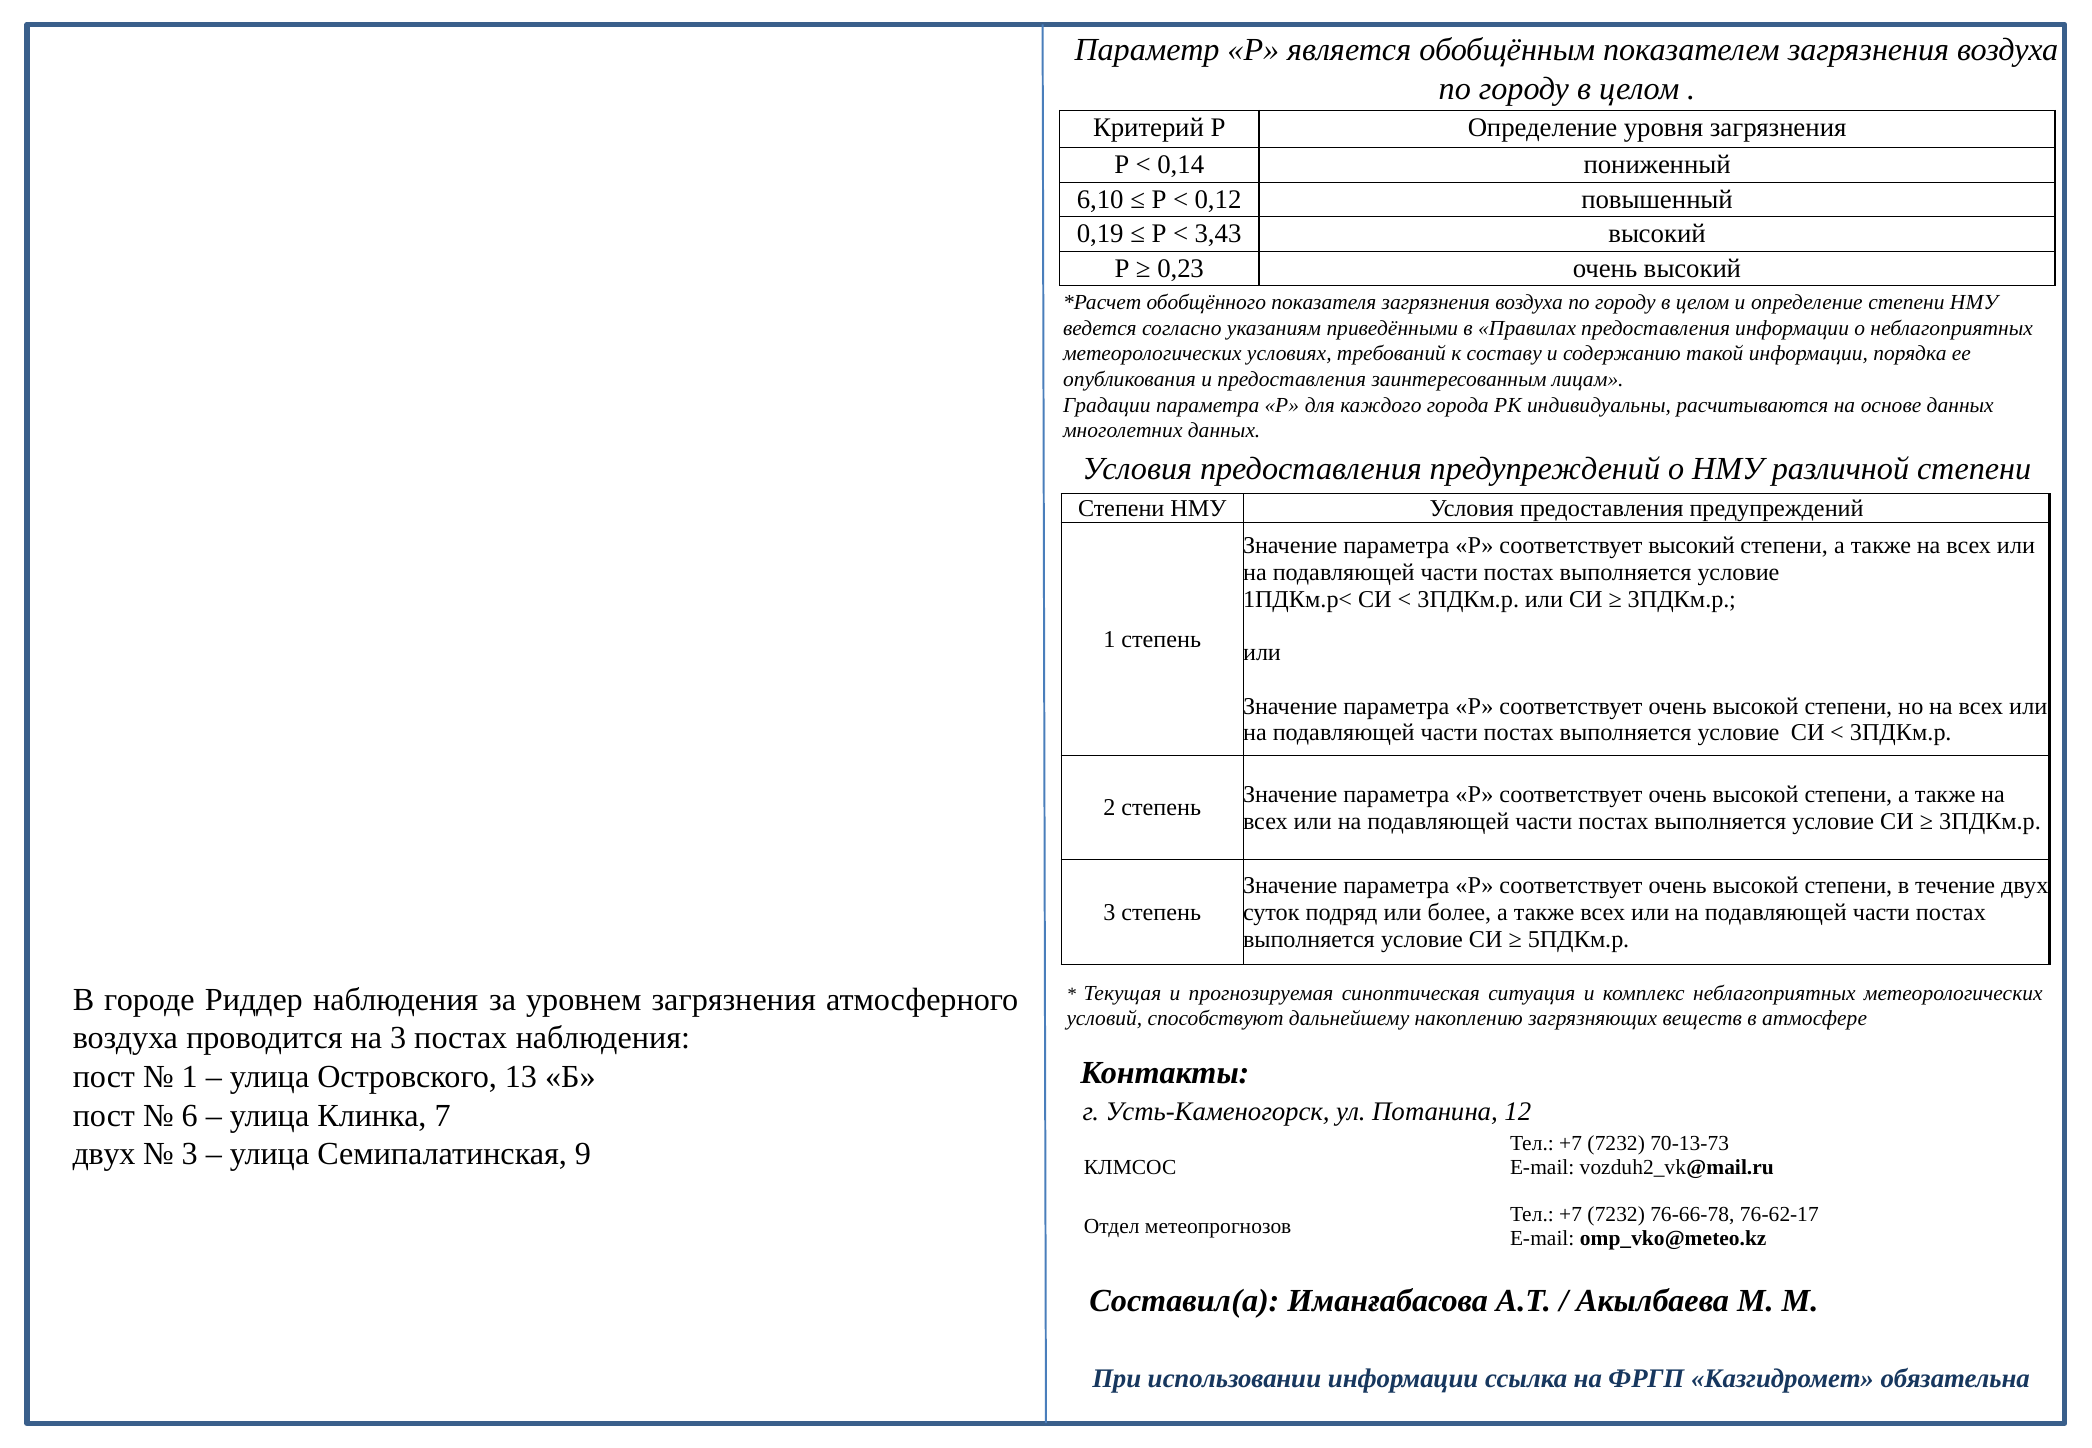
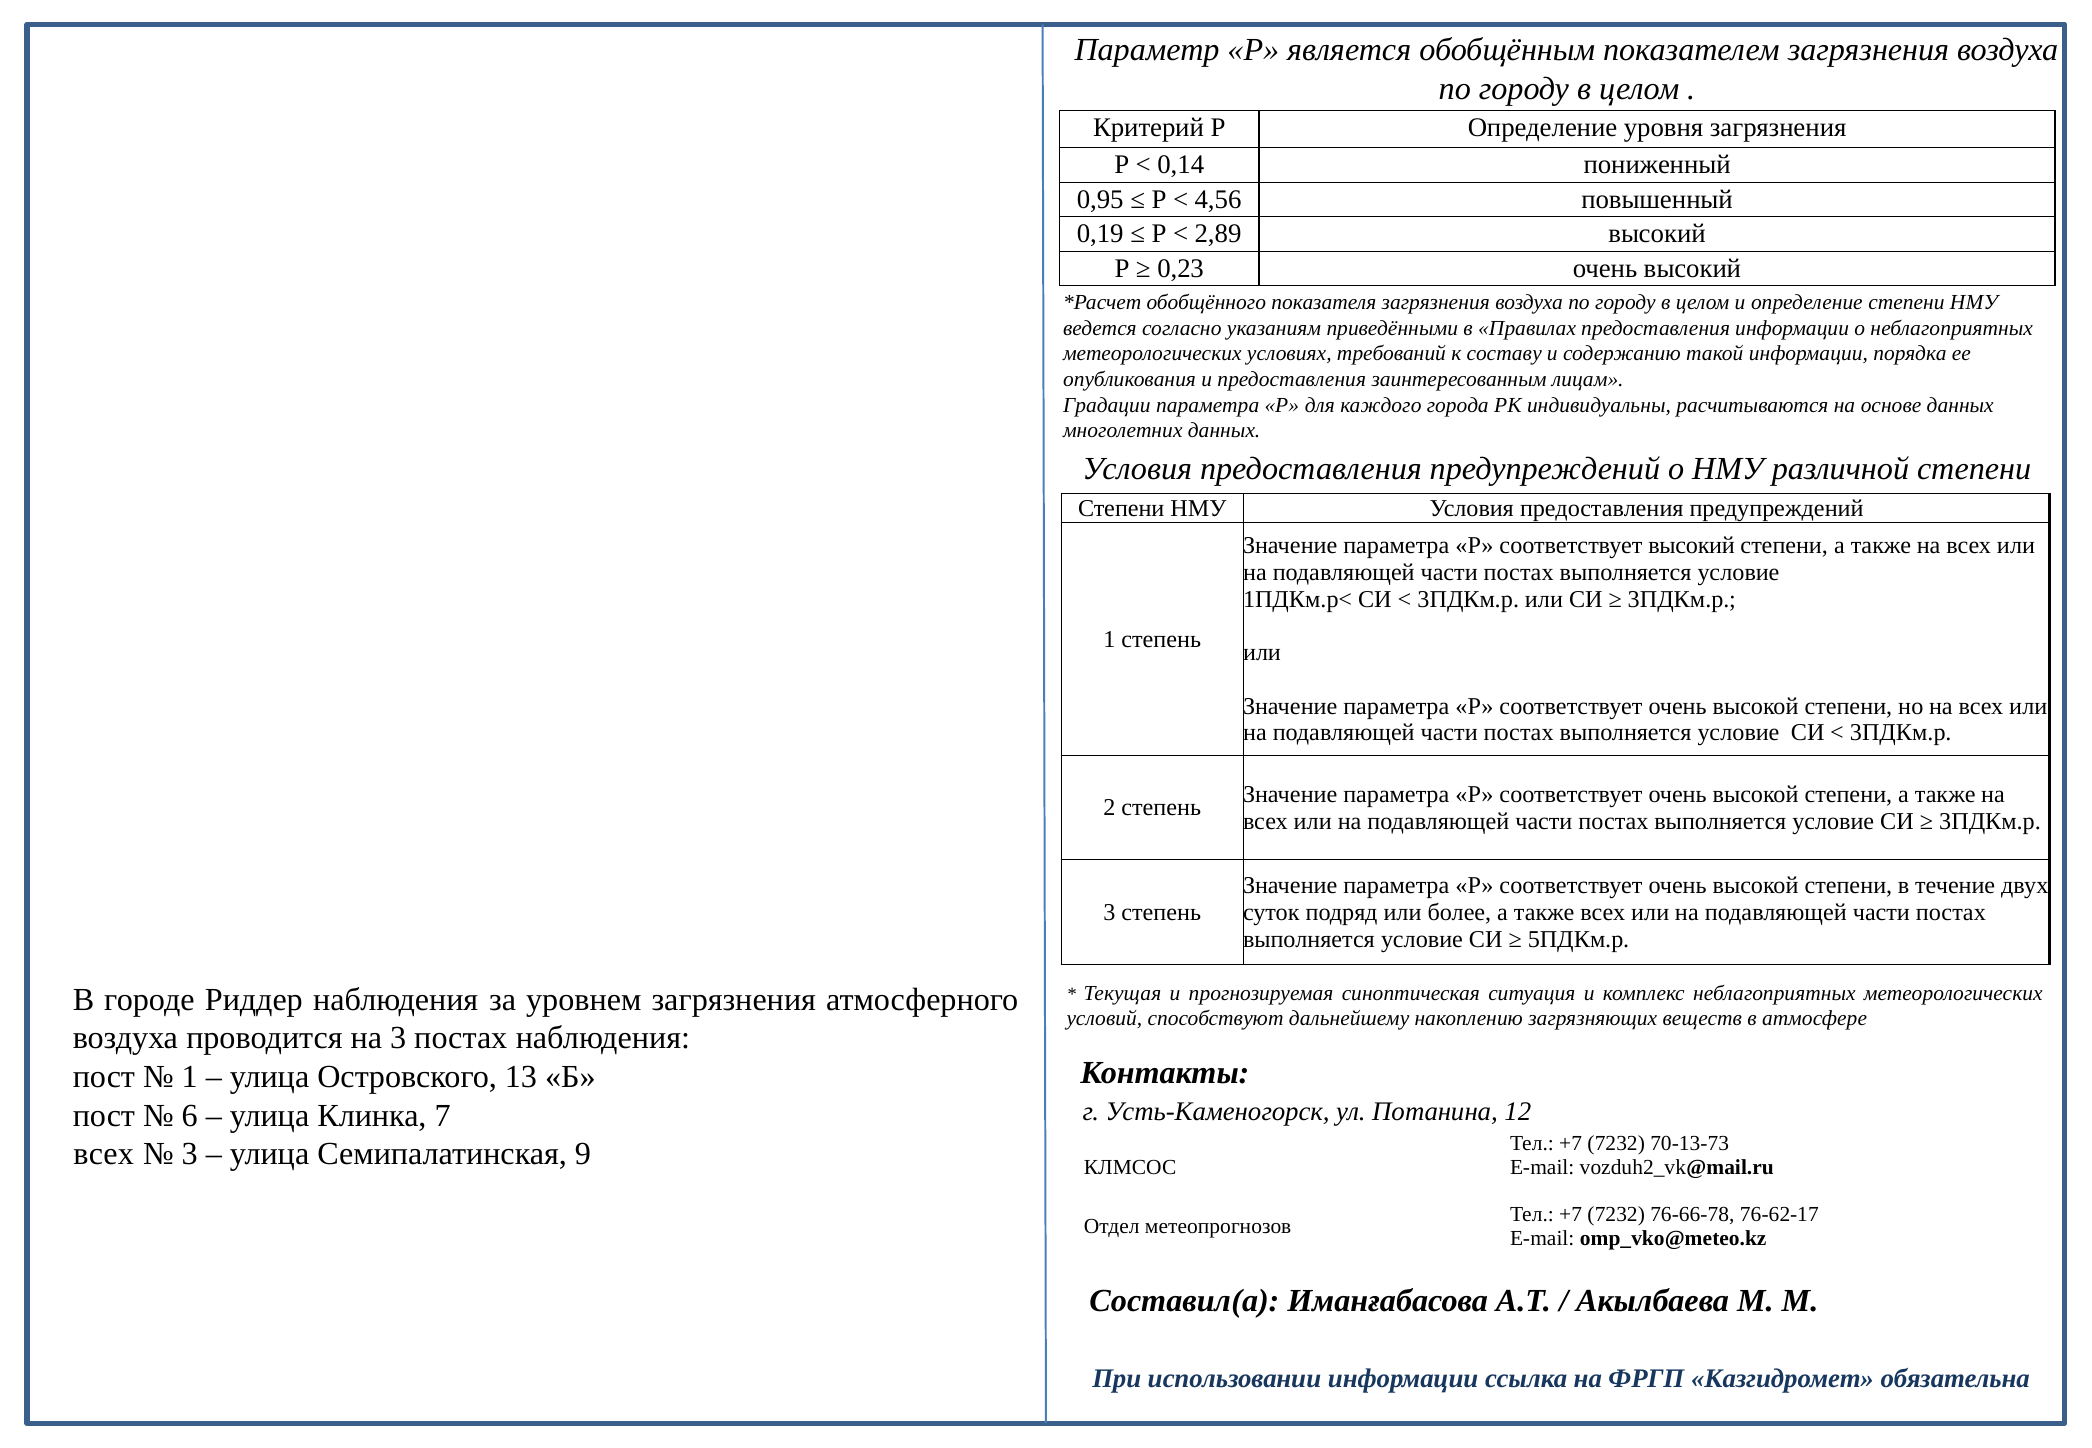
6,10: 6,10 -> 0,95 (1100, 199)
0,12: 0,12 -> 4,56 (1218, 199)
3,43: 3,43 -> 2,89 (1218, 234)
двух: двух -> всех (104, 1154)
